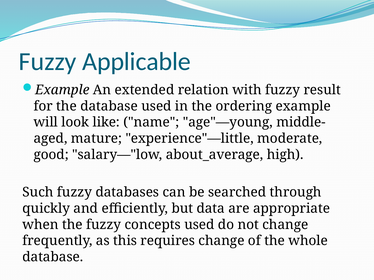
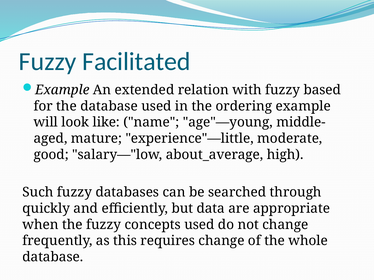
Applicable: Applicable -> Facilitated (136, 62)
result: result -> based (322, 90)
